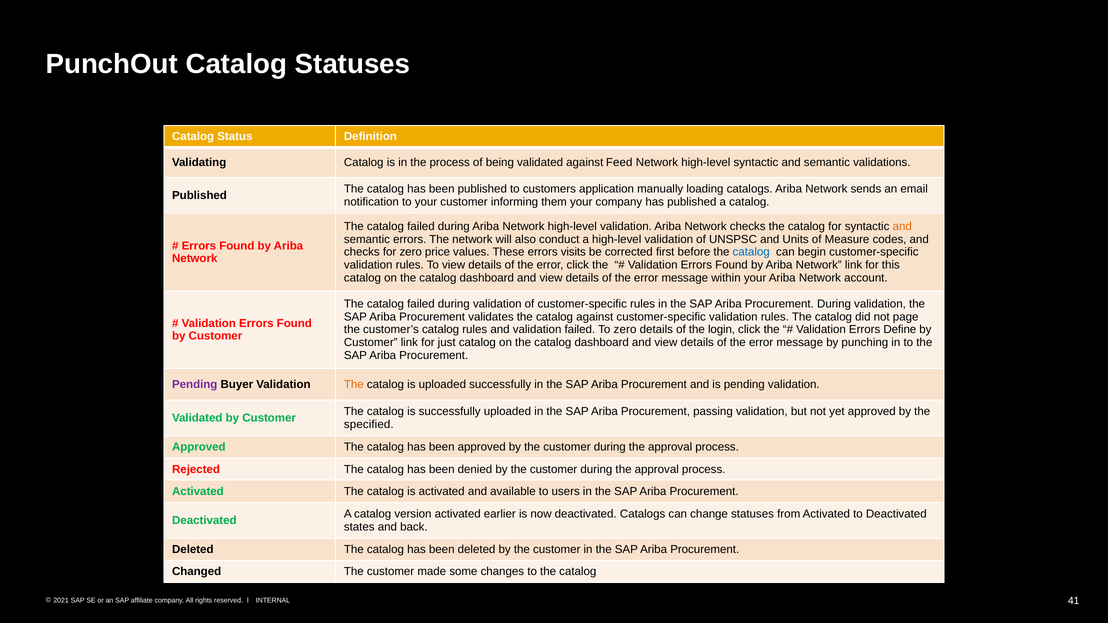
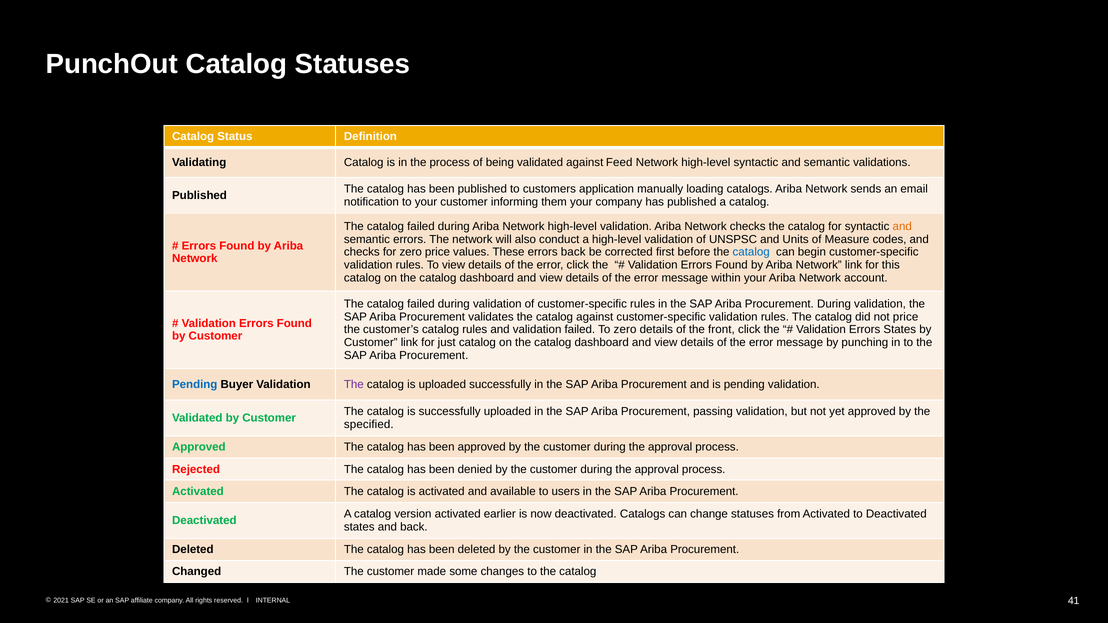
errors visits: visits -> back (573, 252)
not page: page -> price (906, 317)
login: login -> front (721, 330)
Errors Define: Define -> States (900, 330)
Pending colour: purple -> blue (195, 384)
The colour: orange -> purple (354, 384)
